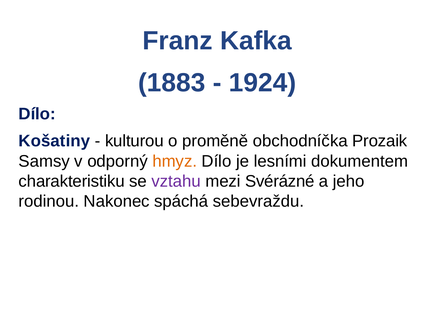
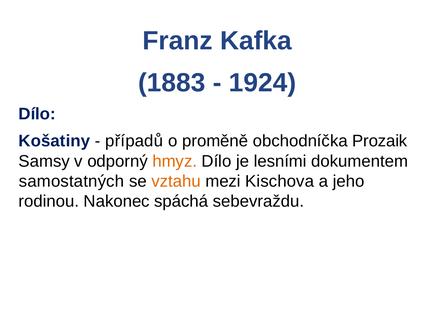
kulturou: kulturou -> případů (134, 141)
charakteristiku: charakteristiku -> samostatných (71, 181)
vztahu colour: purple -> orange (176, 181)
Svérázné: Svérázné -> Kischova (280, 181)
